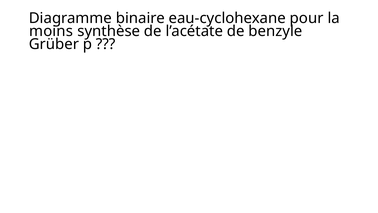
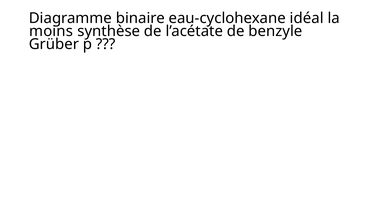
pour: pour -> idéal (307, 18)
